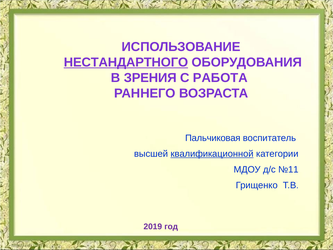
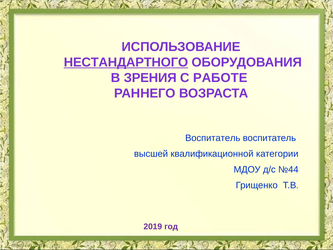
РАБОТА: РАБОТА -> РАБОТЕ (220, 78)
Пальчиковая: Пальчиковая -> Воспитатель (213, 138)
квалификационной underline: present -> none (212, 154)
№11: №11 -> №44 (288, 169)
